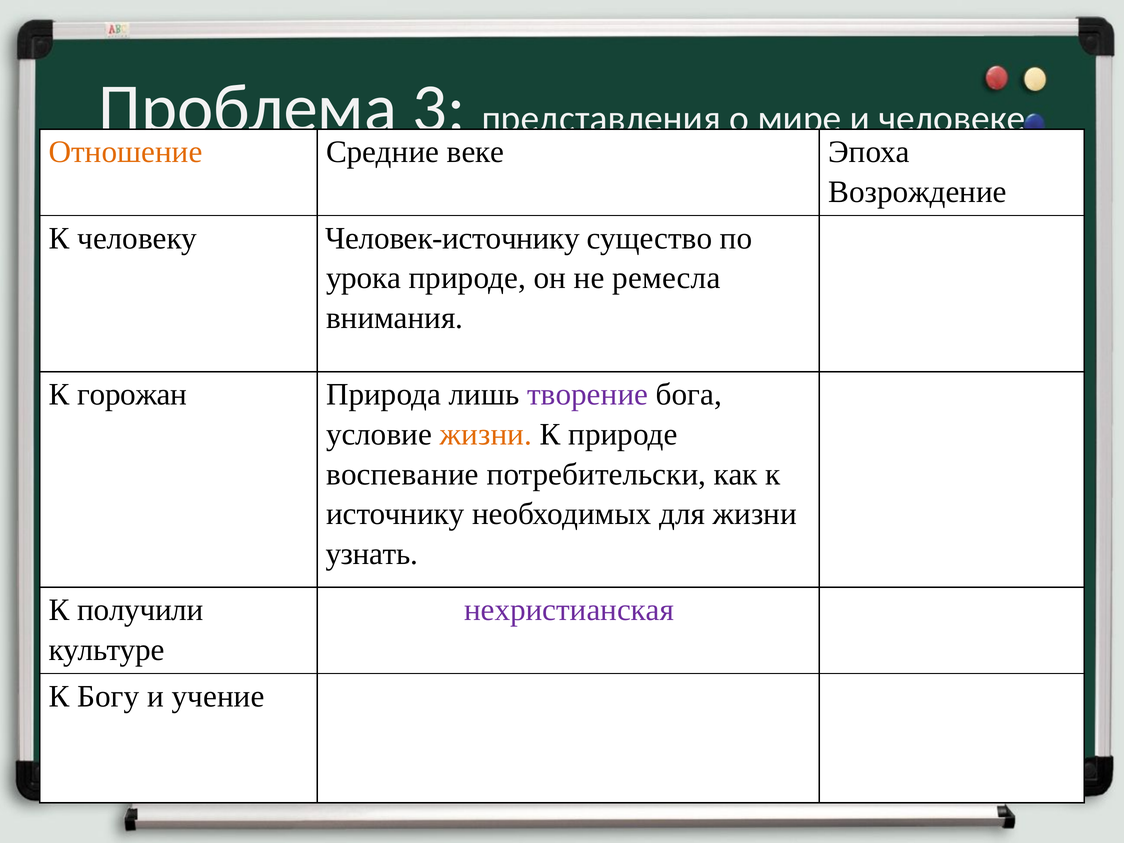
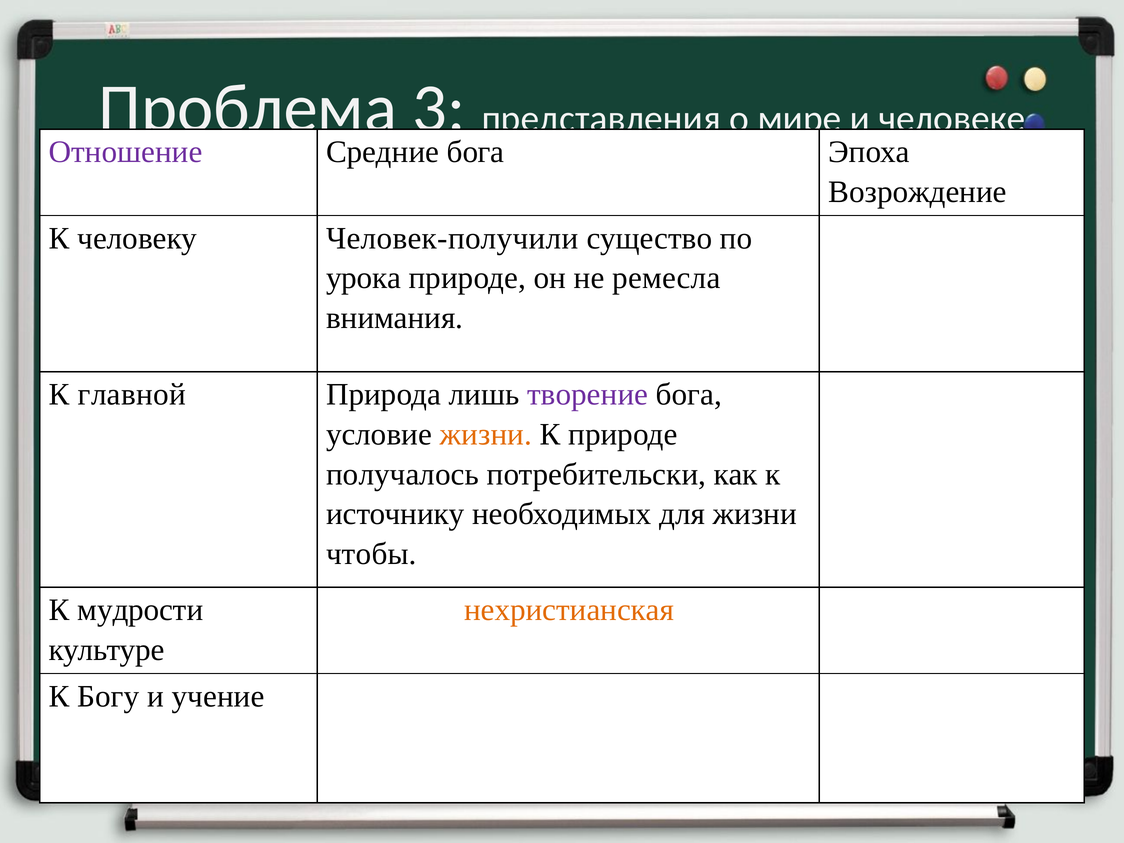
Отношение colour: orange -> purple (126, 152)
Средние веке: веке -> бога (476, 152)
Человек-источнику: Человек-источнику -> Человек-получили (452, 238)
горожан: горожан -> главной (132, 395)
воспевание: воспевание -> получалось (403, 474)
узнать: узнать -> чтобы (371, 554)
получили: получили -> мудрости (140, 610)
нехристианская colour: purple -> orange (569, 610)
